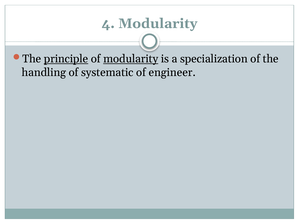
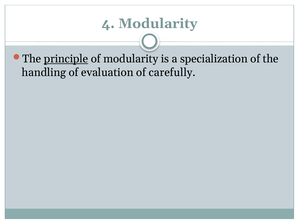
modularity underline: present -> none (131, 59)
systematic: systematic -> evaluation (107, 72)
engineer: engineer -> carefully (172, 72)
